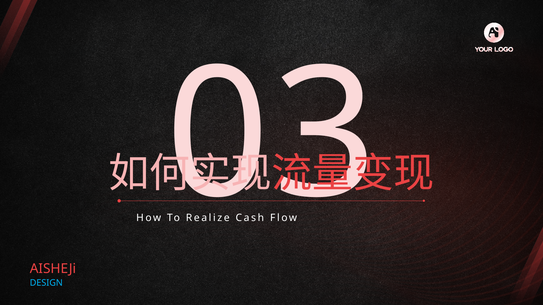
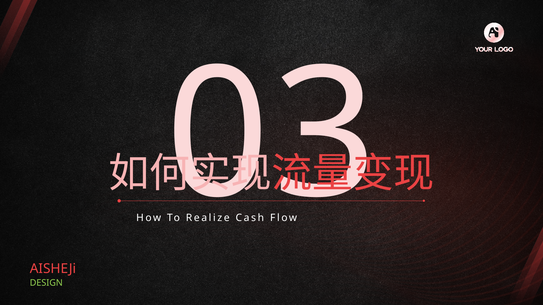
DESIGN colour: light blue -> light green (46, 283)
